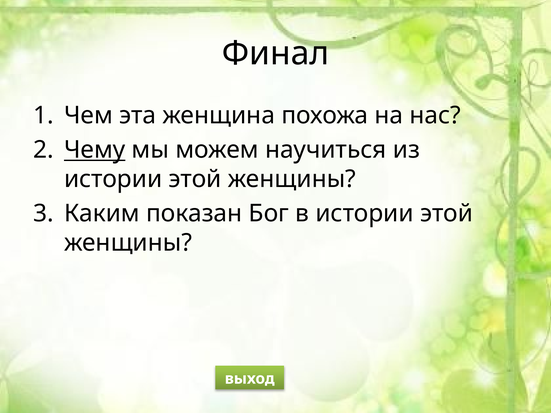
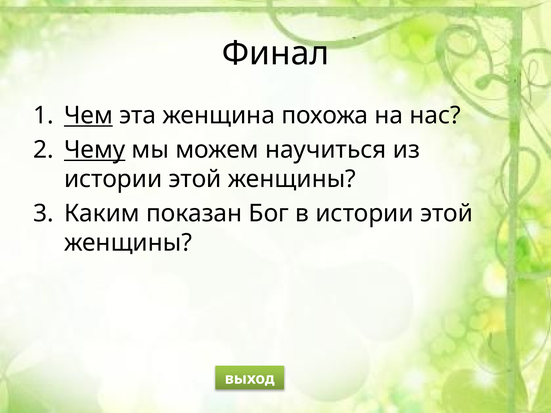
Чем underline: none -> present (88, 116)
